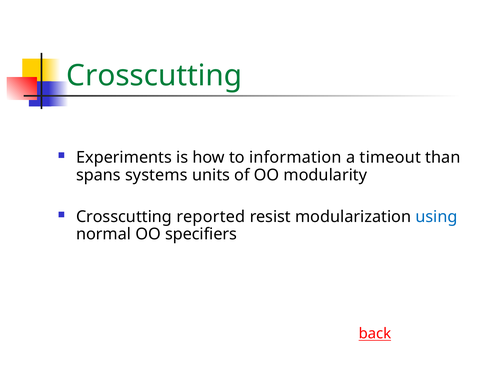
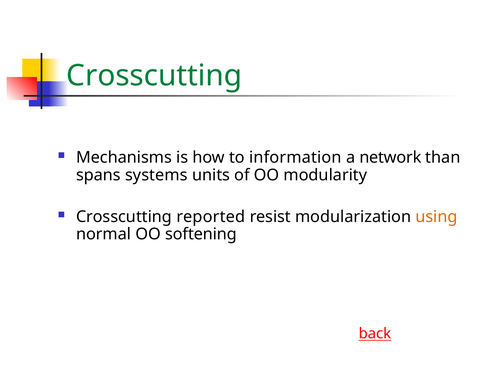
Experiments: Experiments -> Mechanisms (124, 158)
timeout: timeout -> network (390, 158)
using colour: blue -> orange (436, 217)
specifiers: specifiers -> softening (201, 234)
